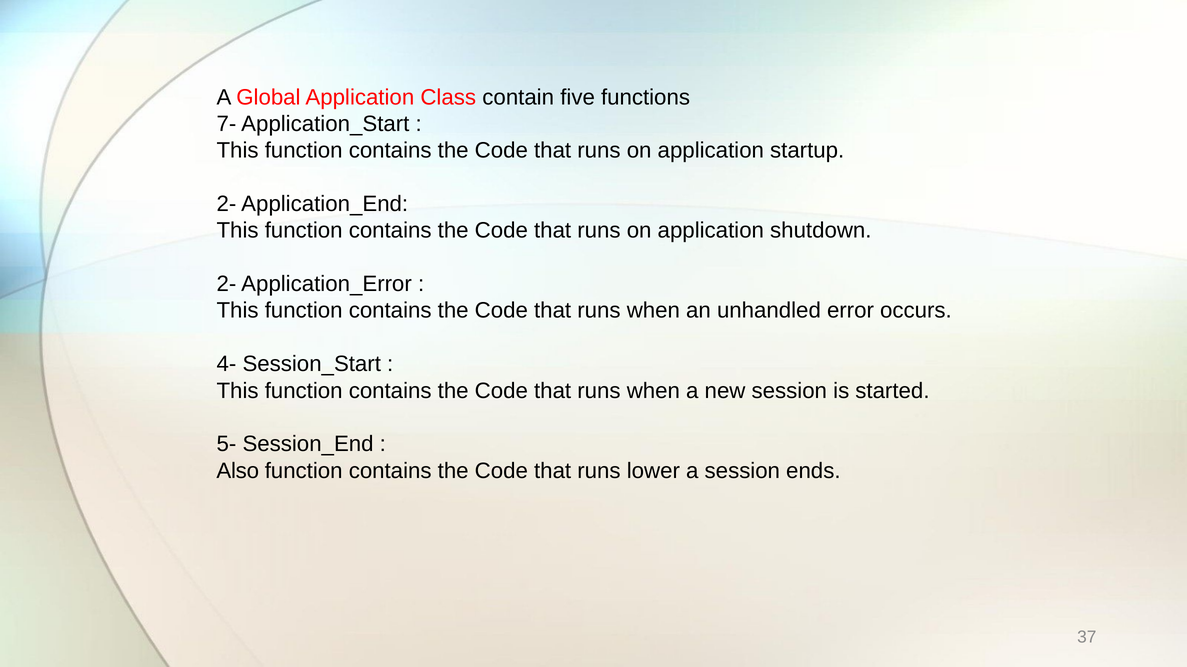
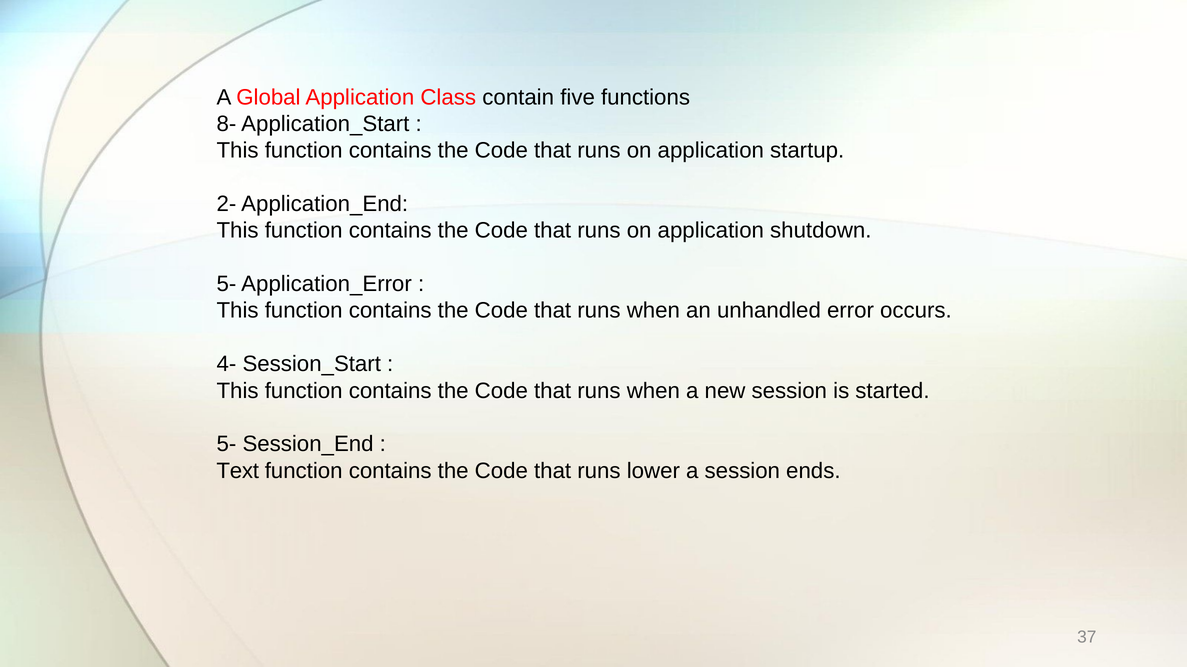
7-: 7- -> 8- (226, 124)
2-: 2- -> 5- (226, 284)
Also: Also -> Text (238, 471)
